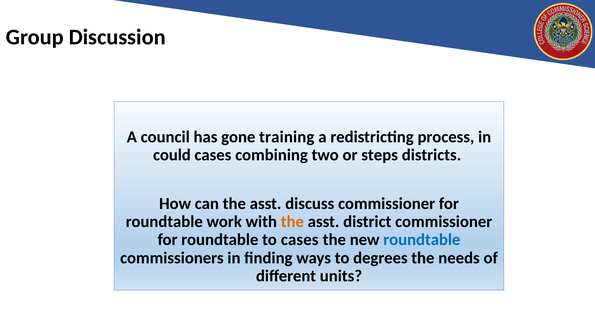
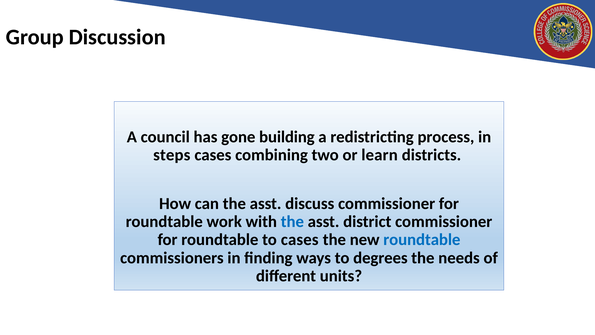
training: training -> building (287, 137)
could: could -> steps (172, 155)
steps: steps -> learn (380, 155)
the colour: orange -> blue (292, 221)
